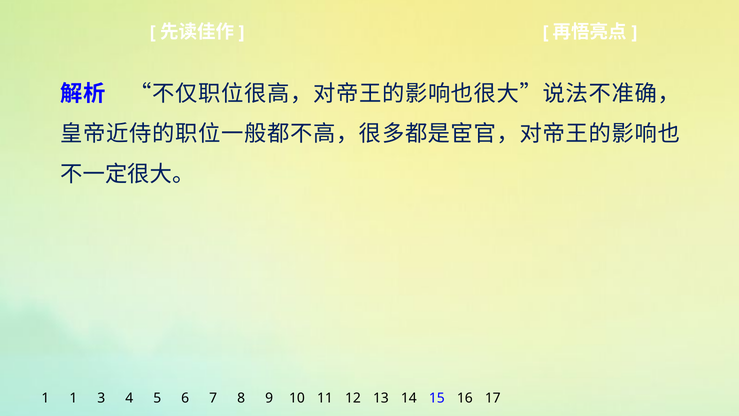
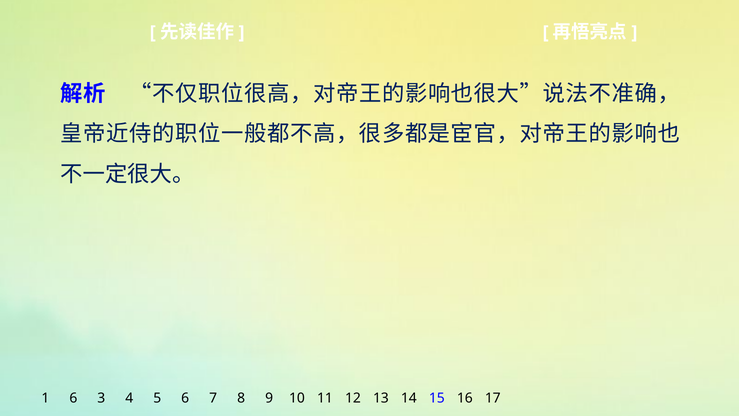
1 1: 1 -> 6 (73, 398)
